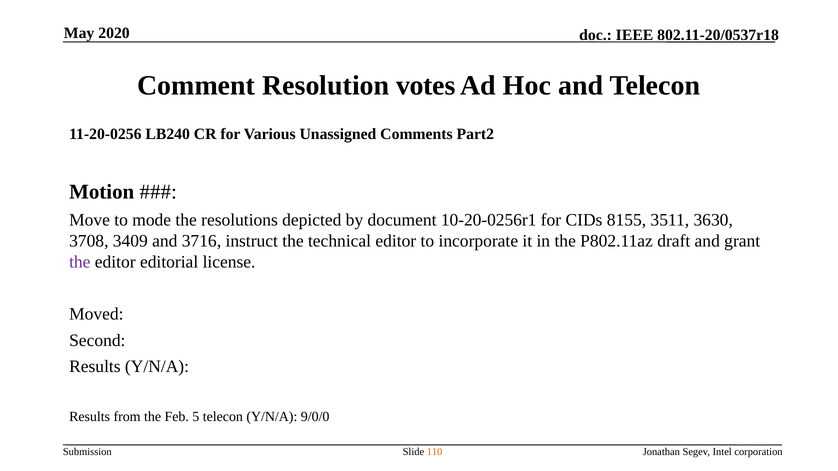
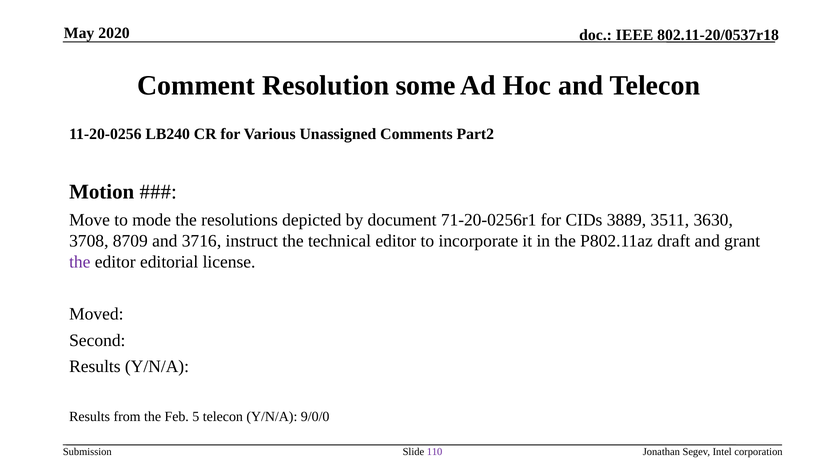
votes: votes -> some (426, 86)
10-20-0256r1: 10-20-0256r1 -> 71-20-0256r1 (489, 220)
8155: 8155 -> 3889 (626, 220)
3409: 3409 -> 8709 (130, 241)
110 colour: orange -> purple (435, 452)
